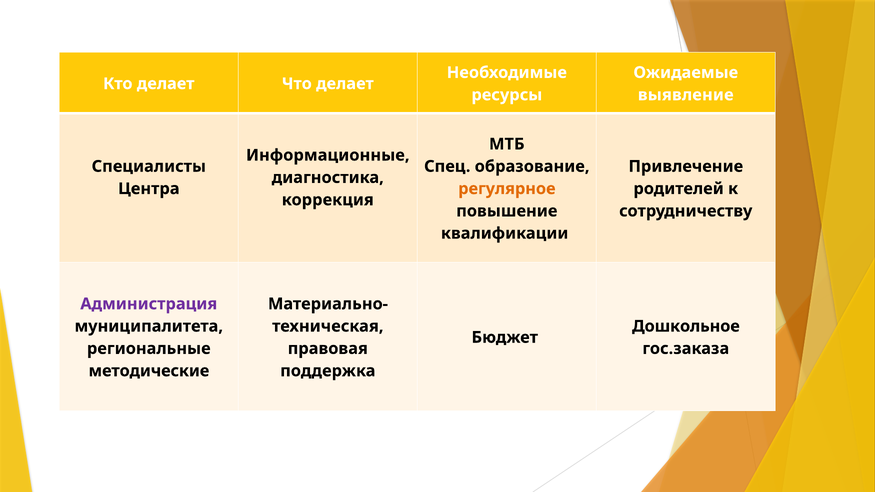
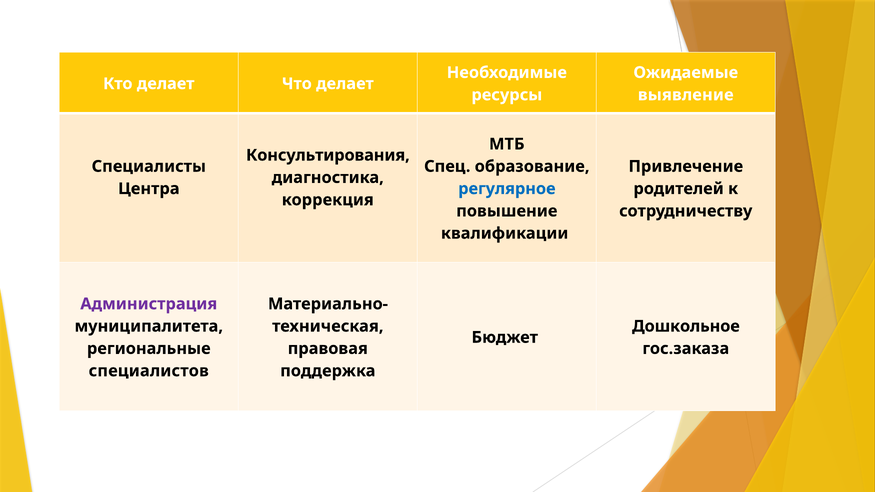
Информационные: Информационные -> Консультирования (328, 155)
регулярное colour: orange -> blue (507, 189)
методические: методические -> специалистов (149, 371)
